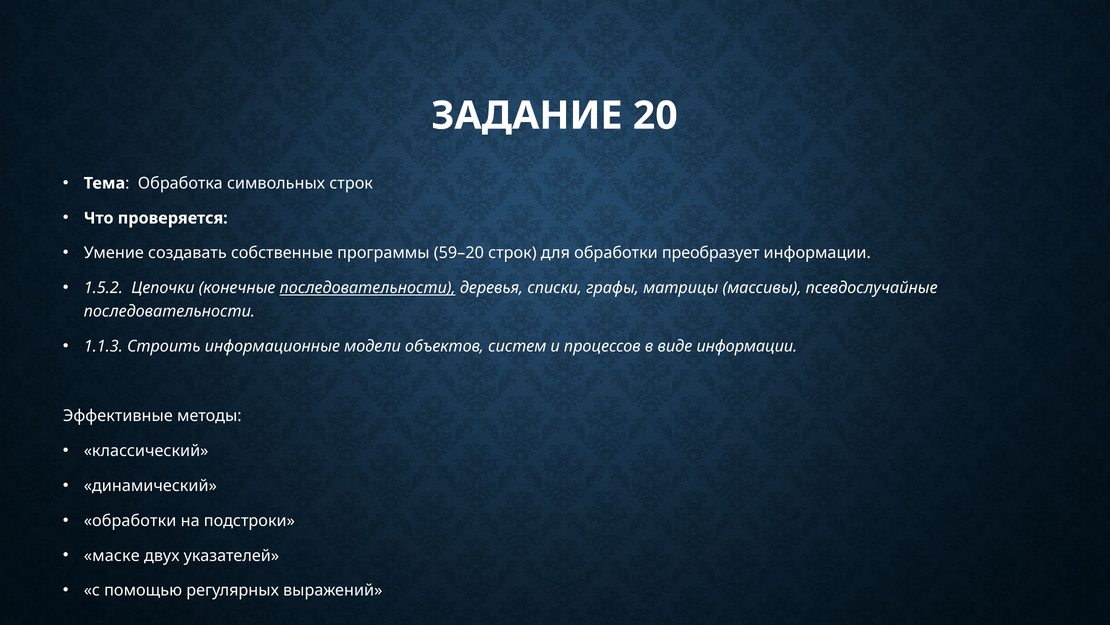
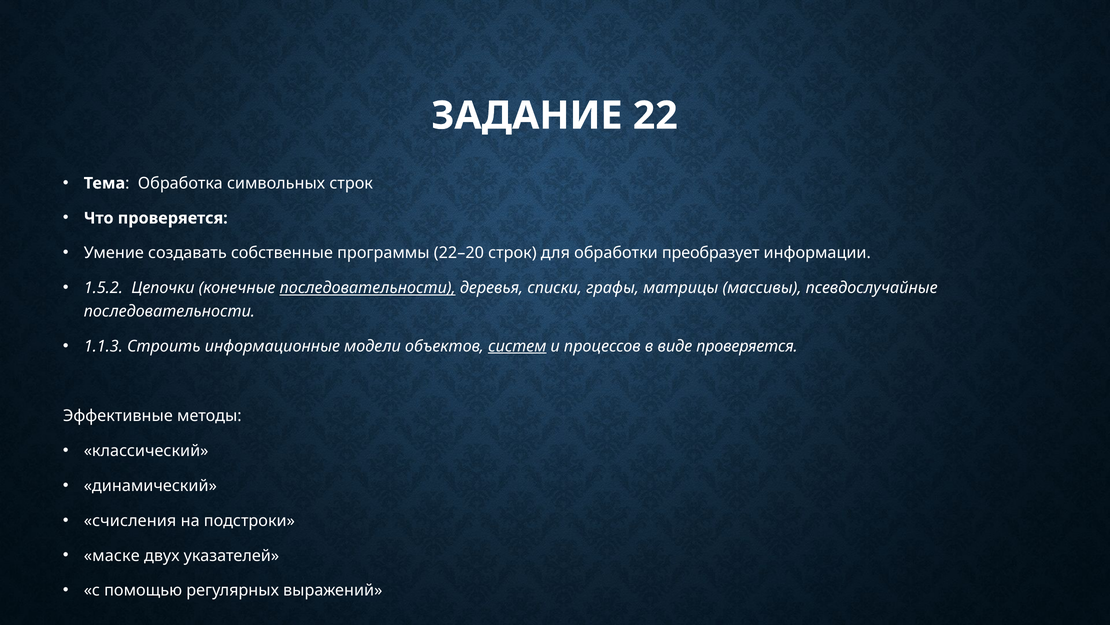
20: 20 -> 22 (655, 116)
59–20: 59–20 -> 22–20 (459, 253)
систем underline: none -> present (517, 346)
виде информации: информации -> проверяется (747, 346)
обработки: обработки -> счисления (130, 520)
